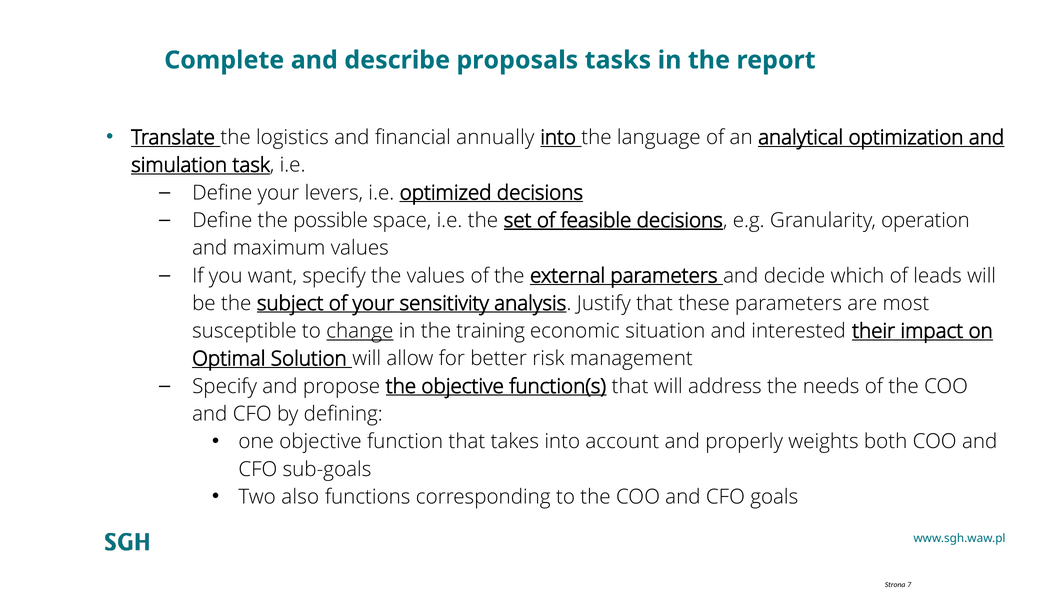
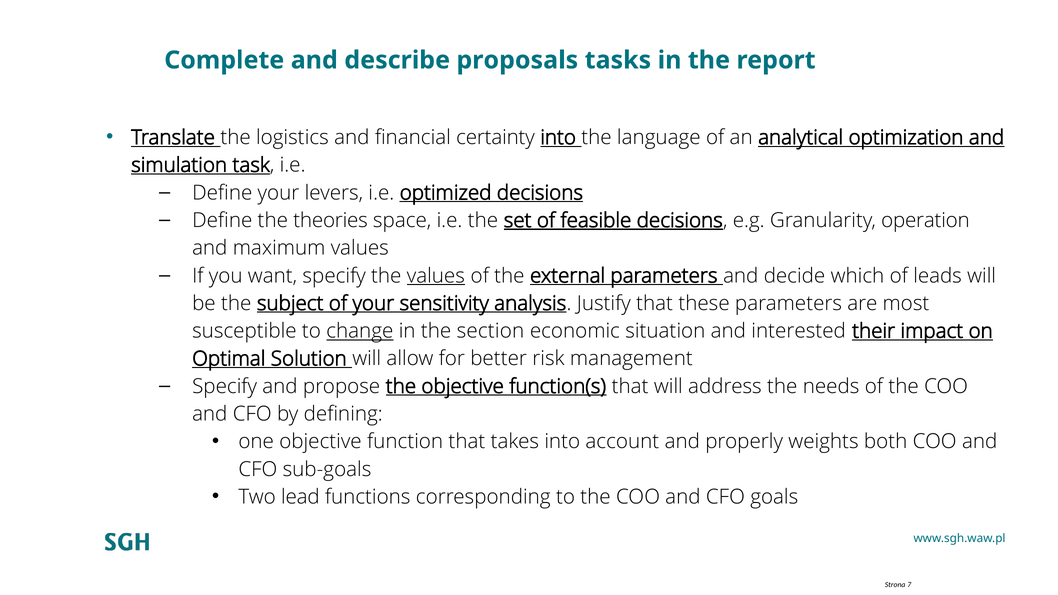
annually: annually -> certainty (495, 137)
possible: possible -> theories (331, 220)
values underline: none -> present (436, 276)
training: training -> section (490, 331)
also: also -> lead (300, 497)
